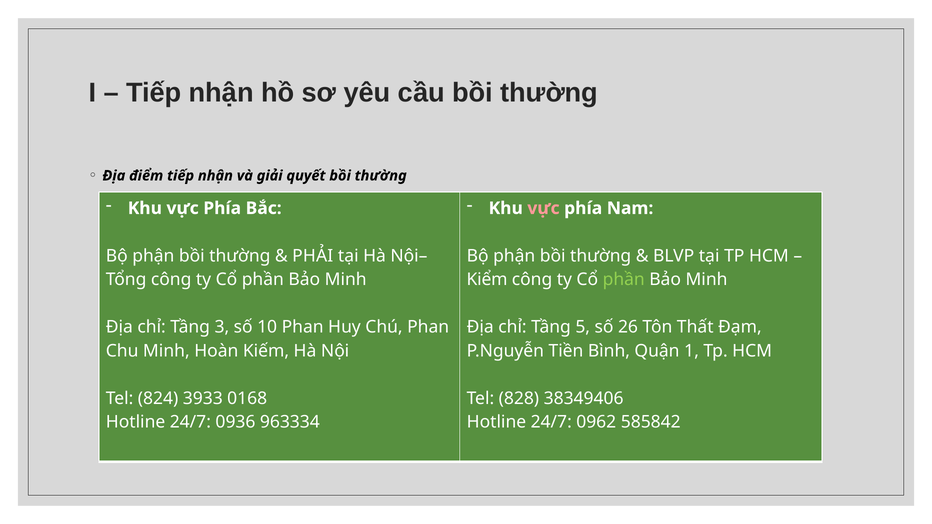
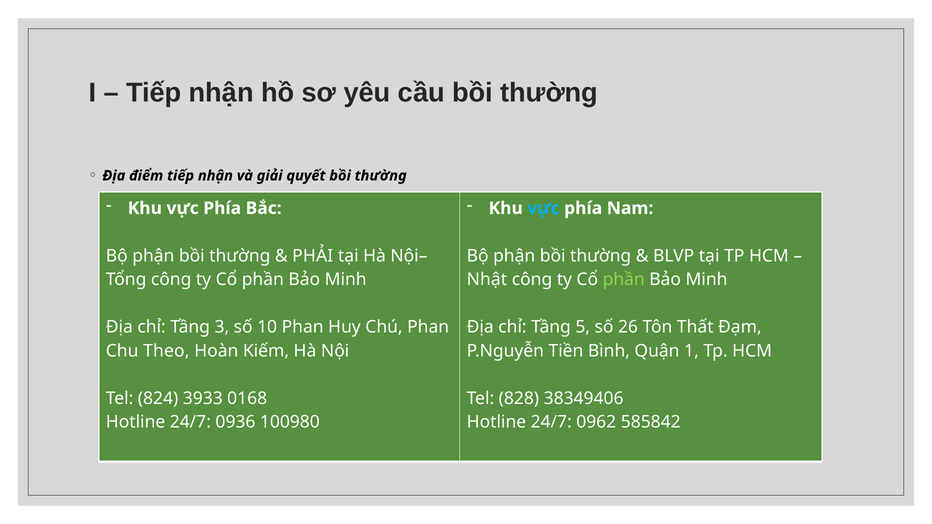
vực colour: pink -> light blue (543, 208)
Kiểm: Kiểm -> Nhật (487, 280)
Chu Minh: Minh -> Theo (166, 351)
963334: 963334 -> 100980 (290, 422)
